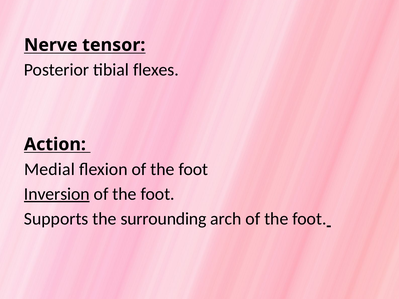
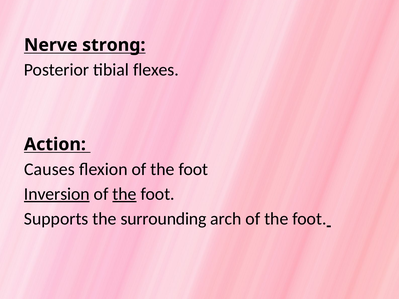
tensor: tensor -> strong (114, 45)
Medial: Medial -> Causes (49, 169)
the underline: none -> present (124, 194)
